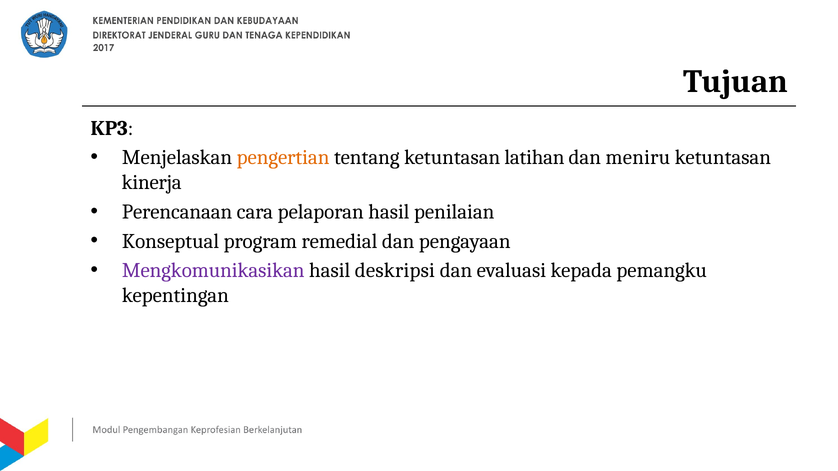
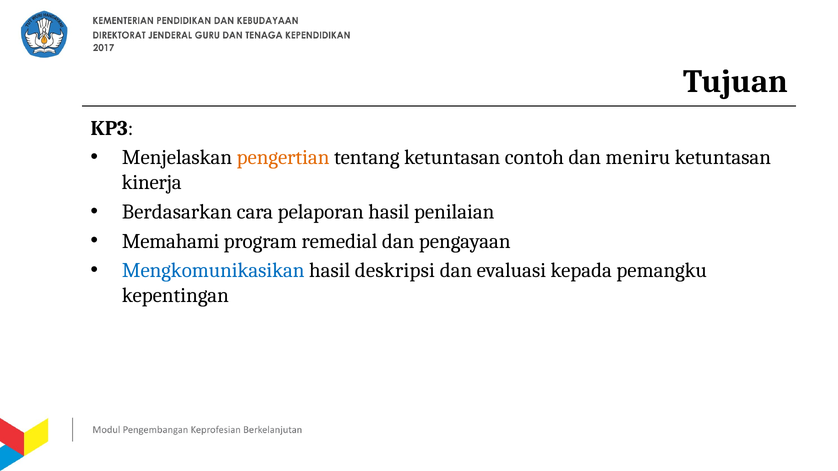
latihan: latihan -> contoh (534, 158)
Perencanaan: Perencanaan -> Berdasarkan (177, 212)
Konseptual: Konseptual -> Memahami (171, 241)
Mengkomunikasikan colour: purple -> blue (213, 271)
